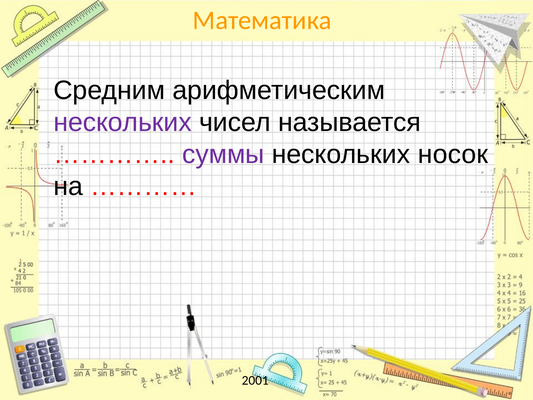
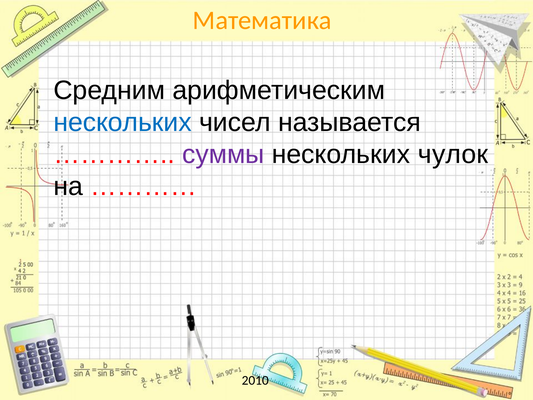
нескольких colour: purple -> blue (123, 122)
носок: носок -> чулок (453, 154)
2001: 2001 -> 2010 (255, 380)
